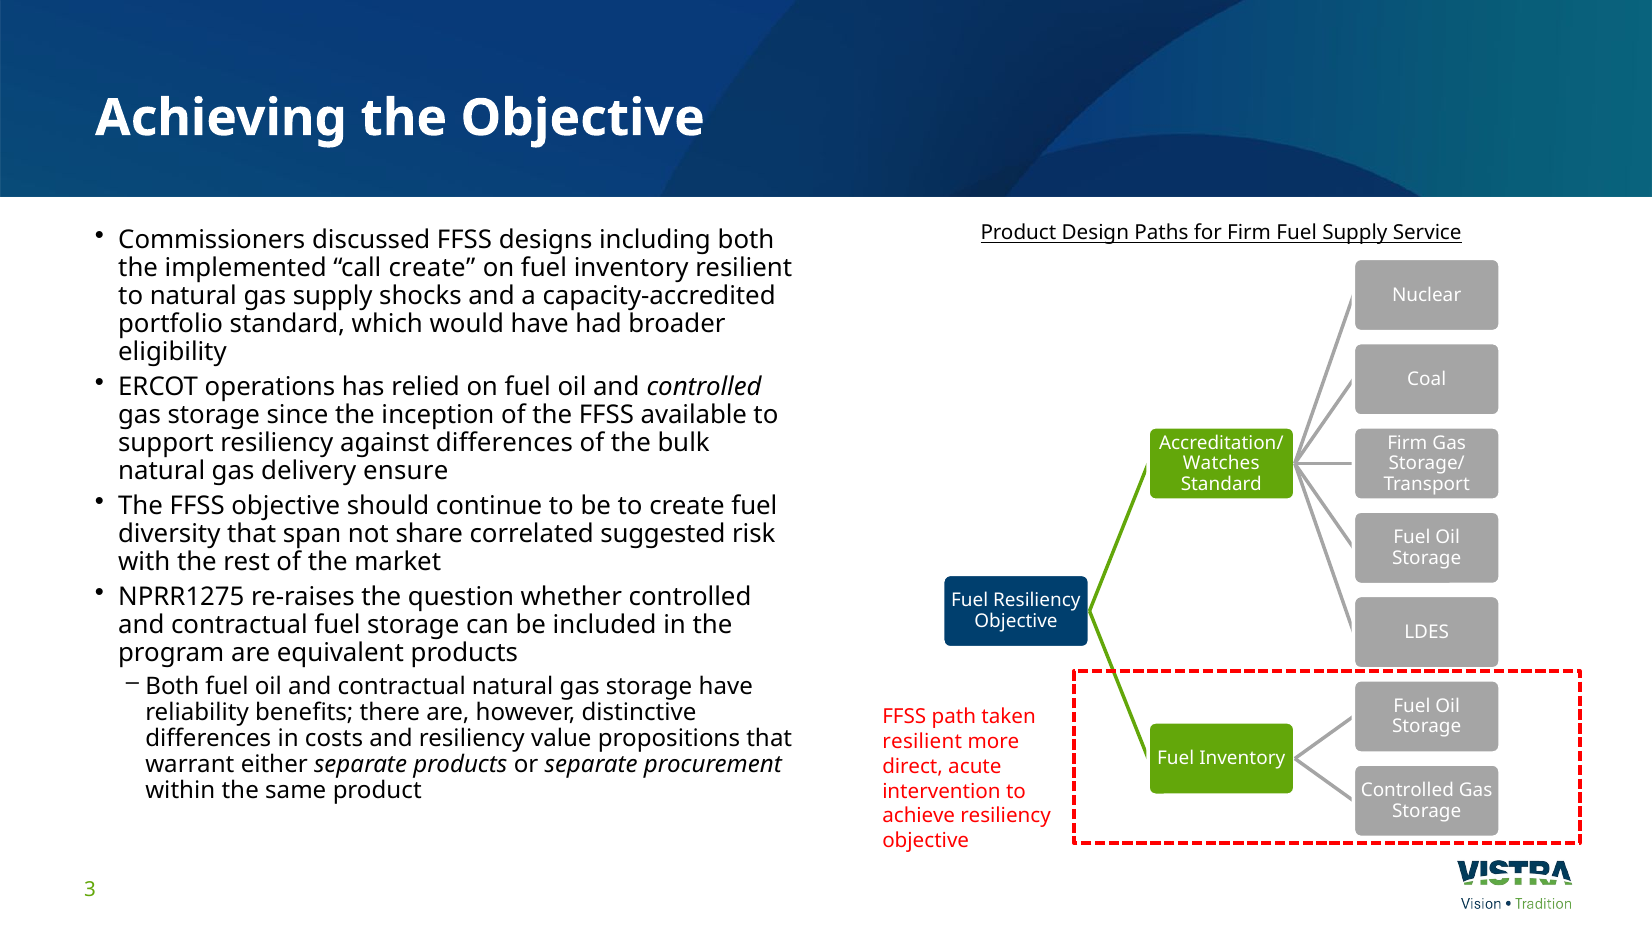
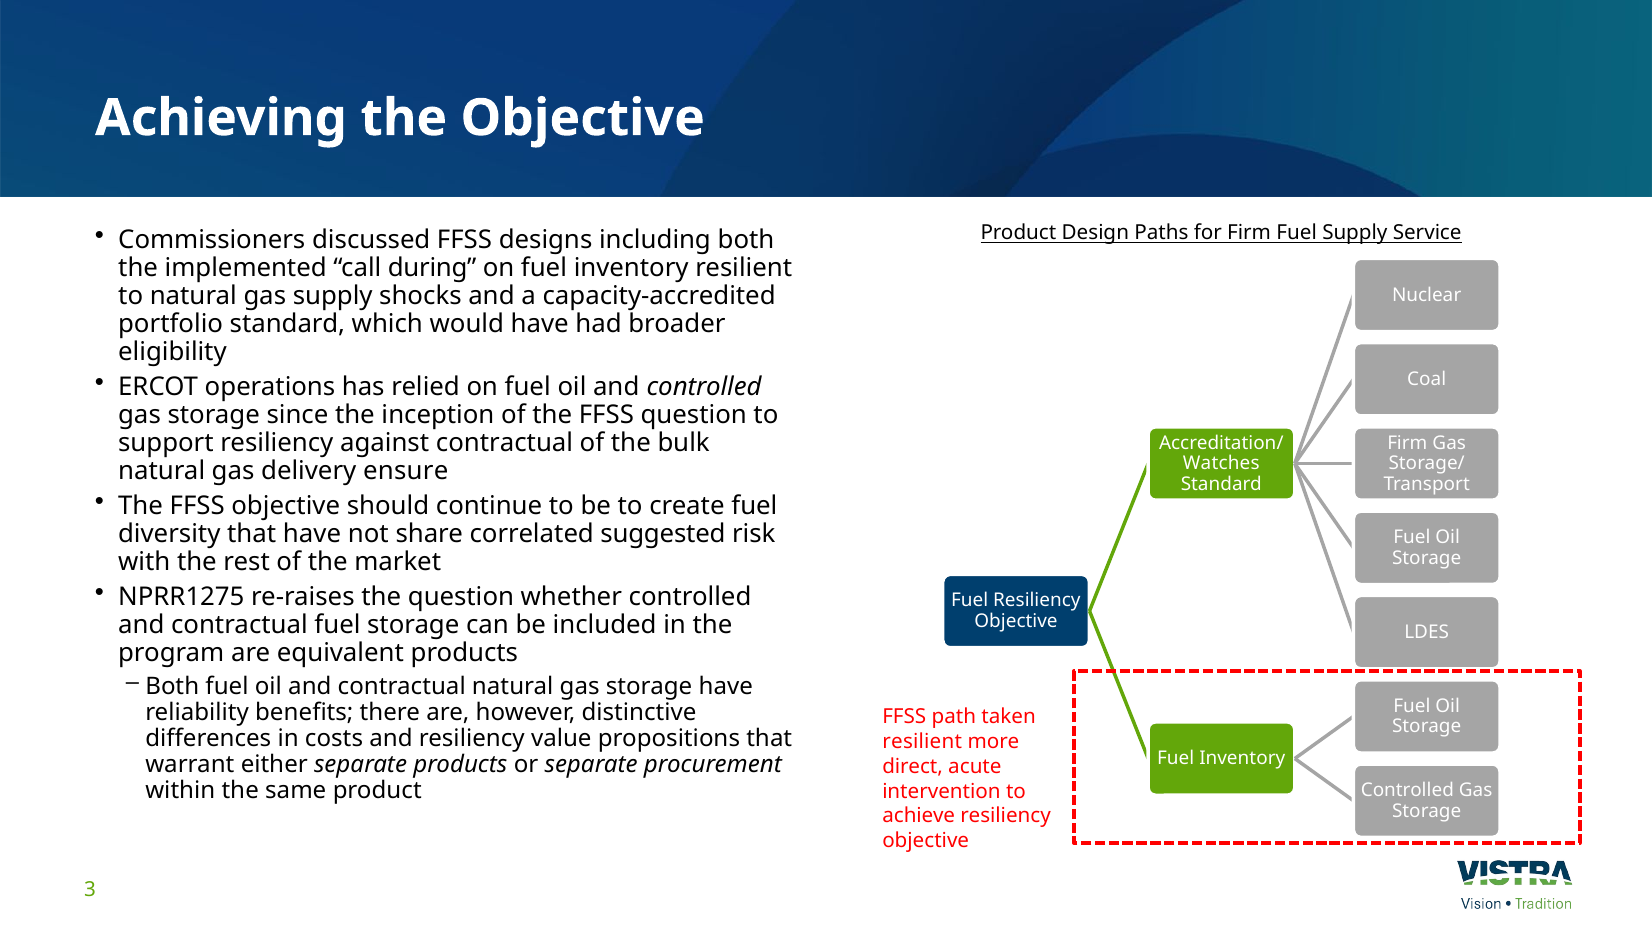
call create: create -> during (432, 268)
FFSS available: available -> question (694, 415)
against differences: differences -> contractual (505, 443)
that span: span -> have (312, 534)
